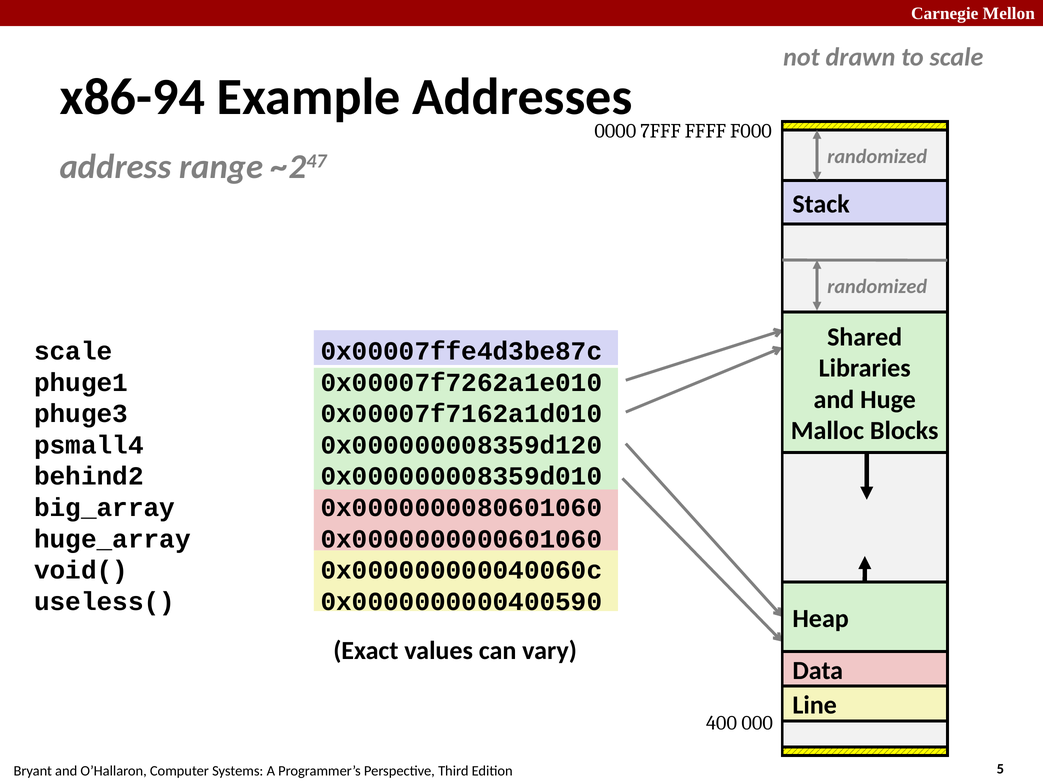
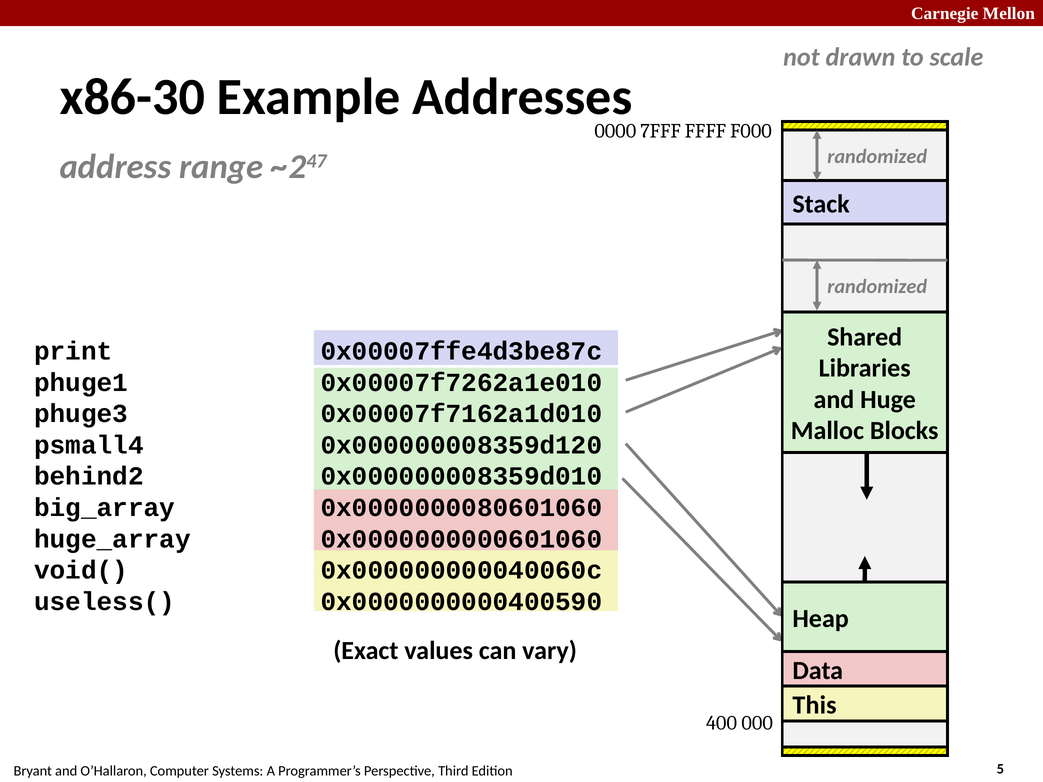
x86-94: x86-94 -> x86-30 (132, 97)
scale: scale -> print (73, 351)
Line: Line -> This (815, 706)
